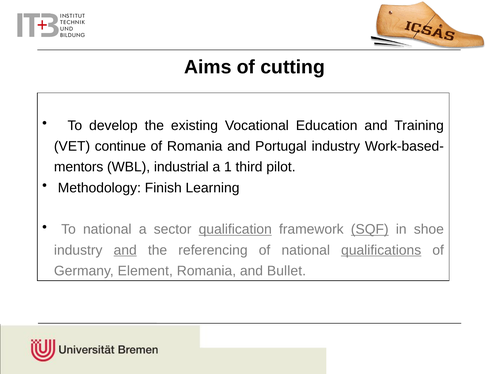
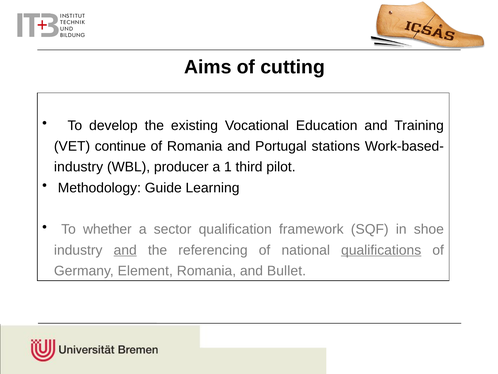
Portugal industry: industry -> stations (336, 146)
mentors: mentors -> industry (79, 167)
industrial: industrial -> producer (181, 167)
Finish: Finish -> Guide (163, 188)
To national: national -> whether (107, 229)
qualification underline: present -> none (235, 229)
SQF underline: present -> none (370, 229)
